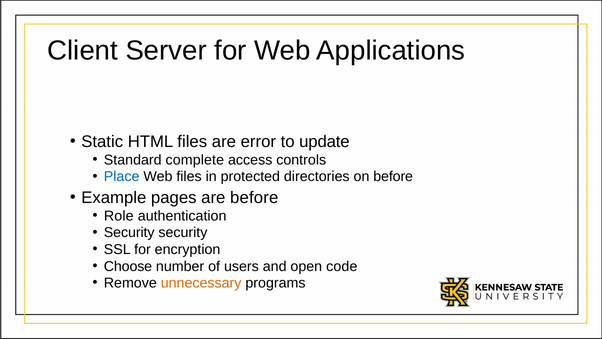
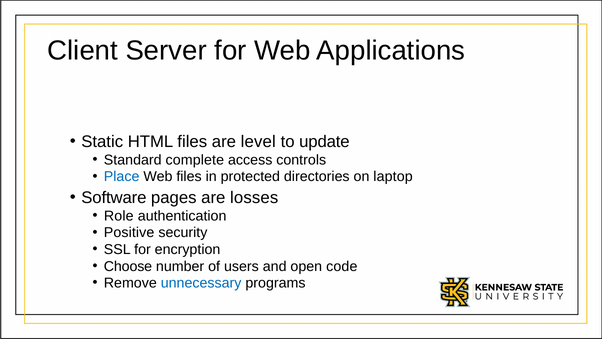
error: error -> level (258, 142)
on before: before -> laptop (393, 177)
Example: Example -> Software (114, 198)
are before: before -> losses (254, 198)
Security: Security -> Positive (129, 232)
unnecessary colour: orange -> blue (201, 283)
